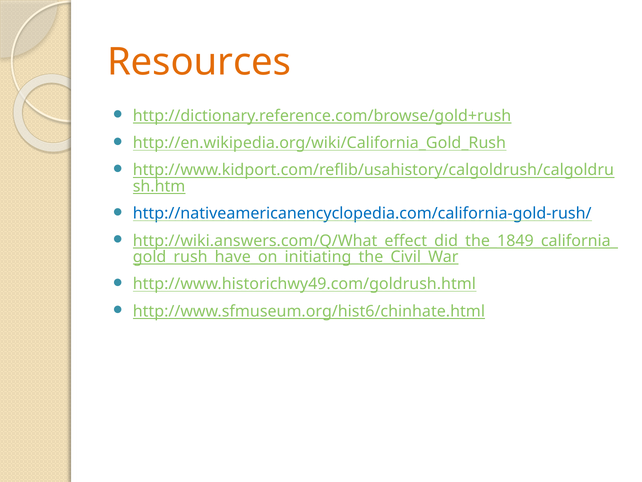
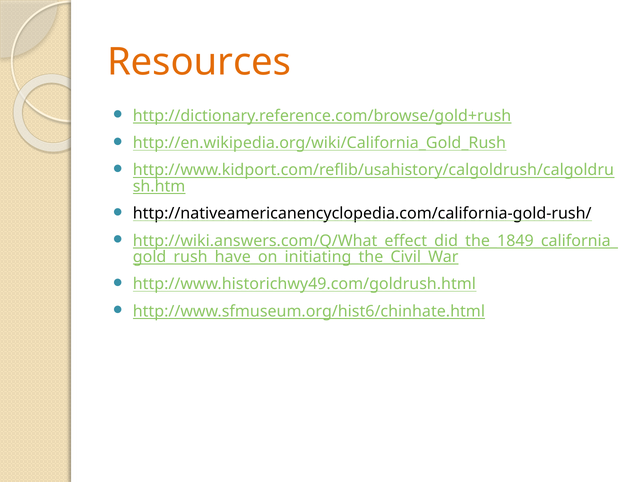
http://nativeamericanencyclopedia.com/california-gold-rush/ colour: blue -> black (362, 213)
